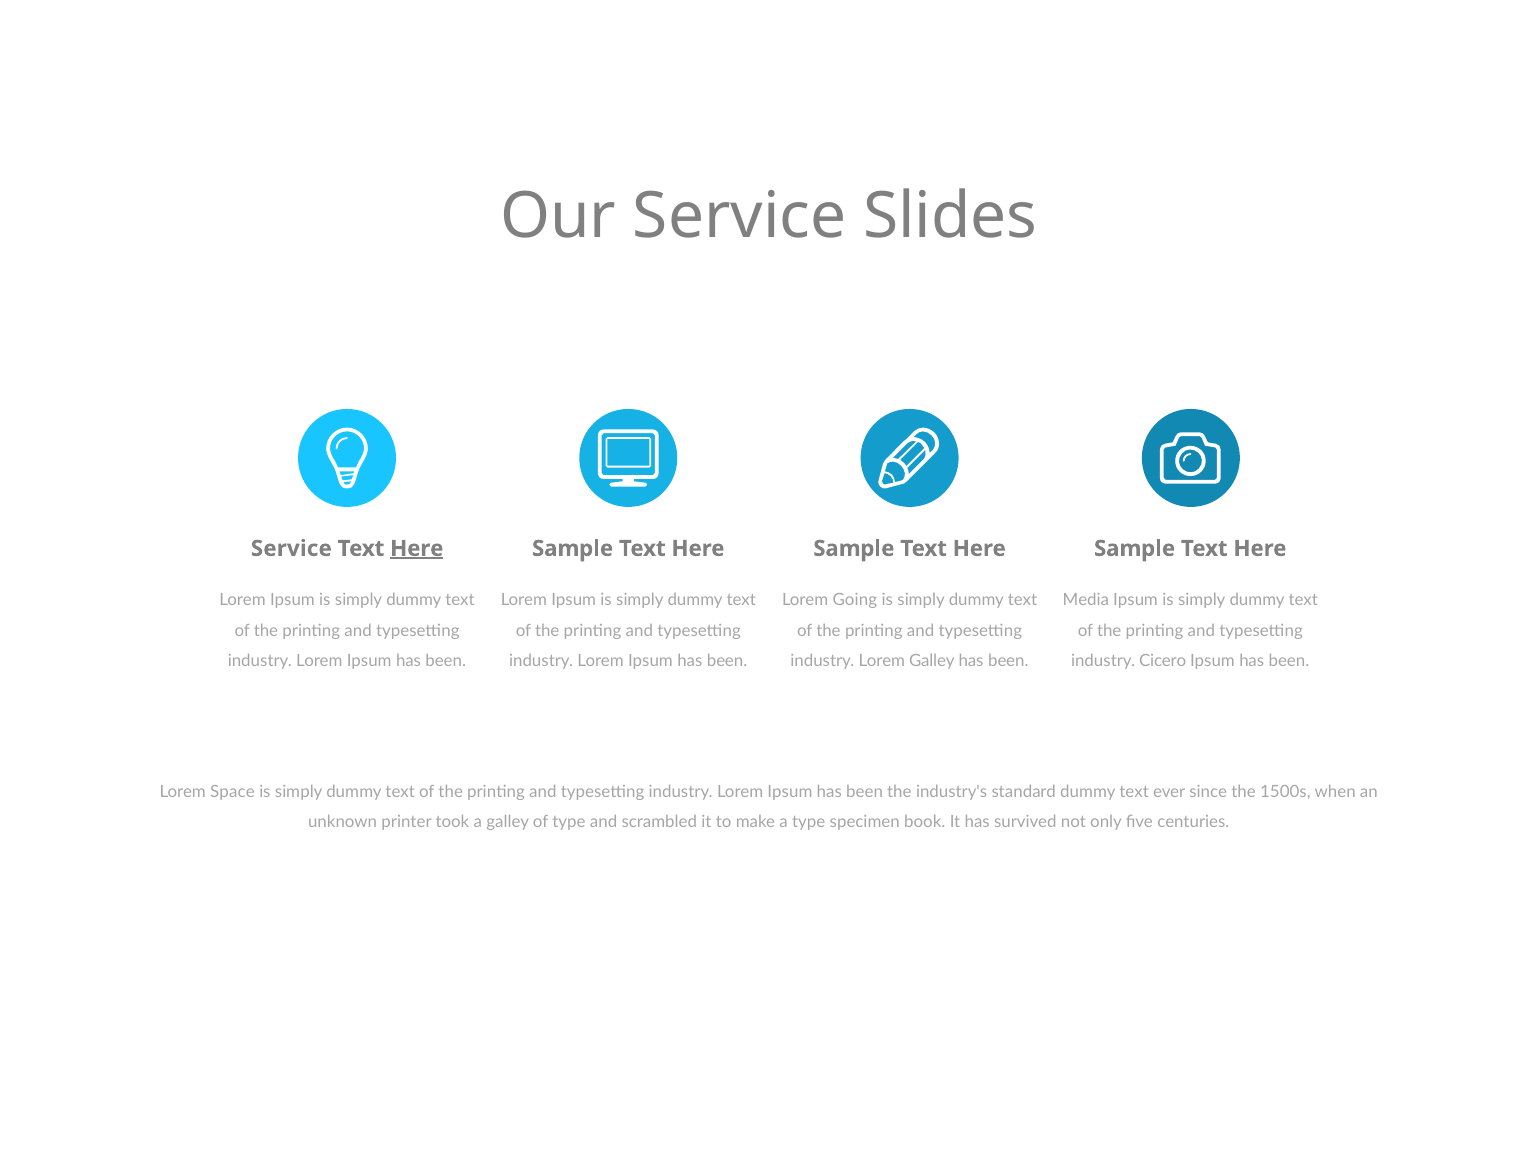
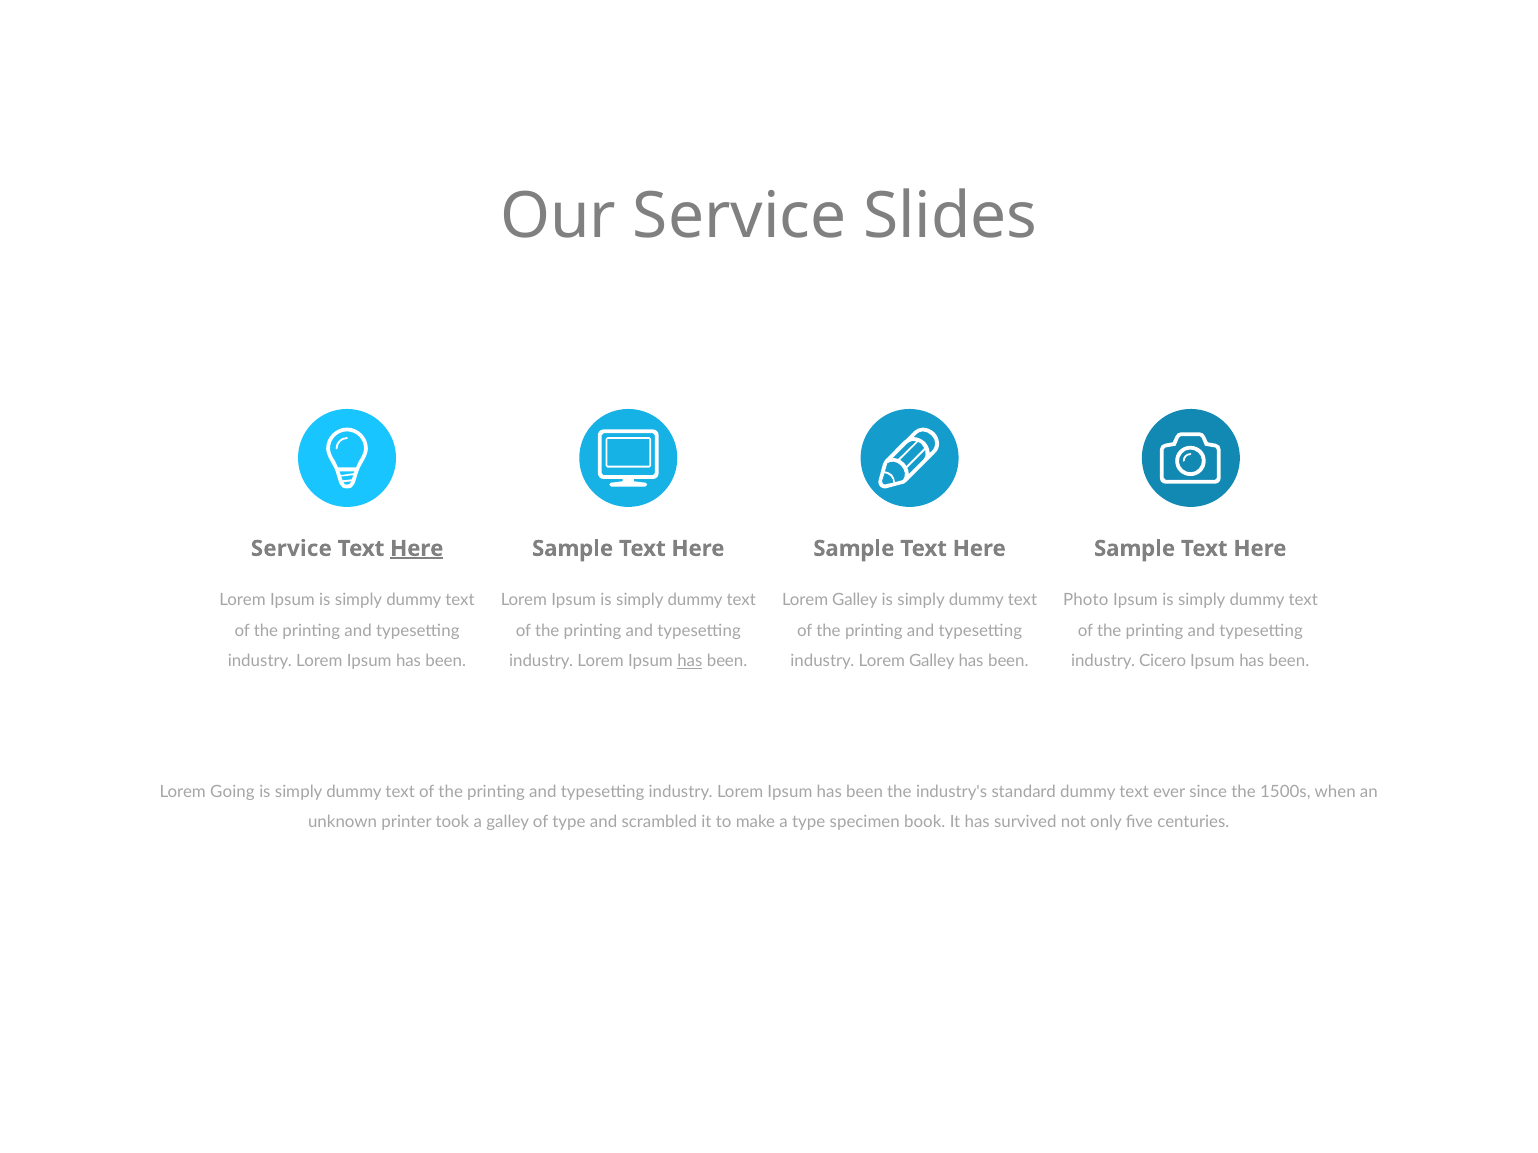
Going: Going -> Galley (855, 600)
Media: Media -> Photo (1086, 600)
has underline: none -> present (690, 661)
Space: Space -> Going (232, 792)
